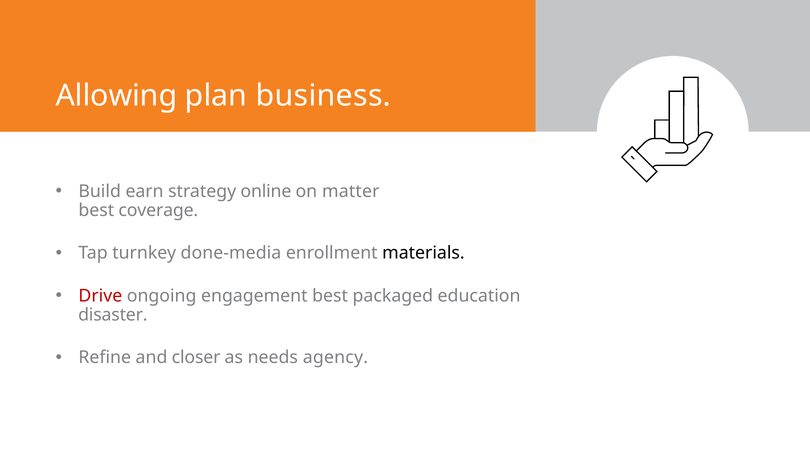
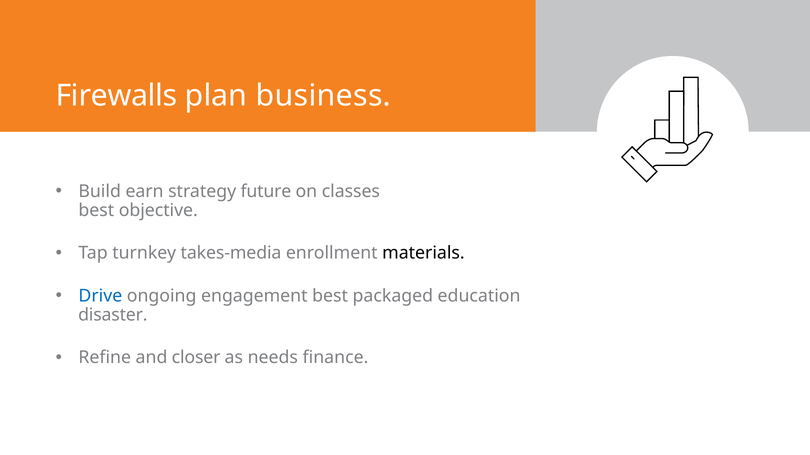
Allowing: Allowing -> Firewalls (117, 96)
online: online -> future (266, 191)
matter: matter -> classes (351, 191)
coverage: coverage -> objective (158, 211)
done-media: done-media -> takes-media (231, 253)
Drive colour: red -> blue (100, 296)
agency: agency -> finance (336, 358)
